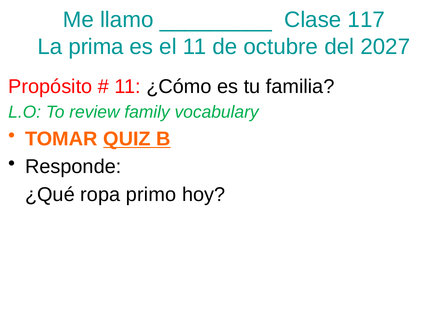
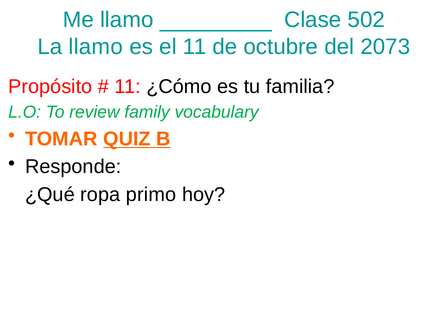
117: 117 -> 502 (366, 20)
La prima: prima -> llamo (96, 47)
2027: 2027 -> 2073 (385, 47)
